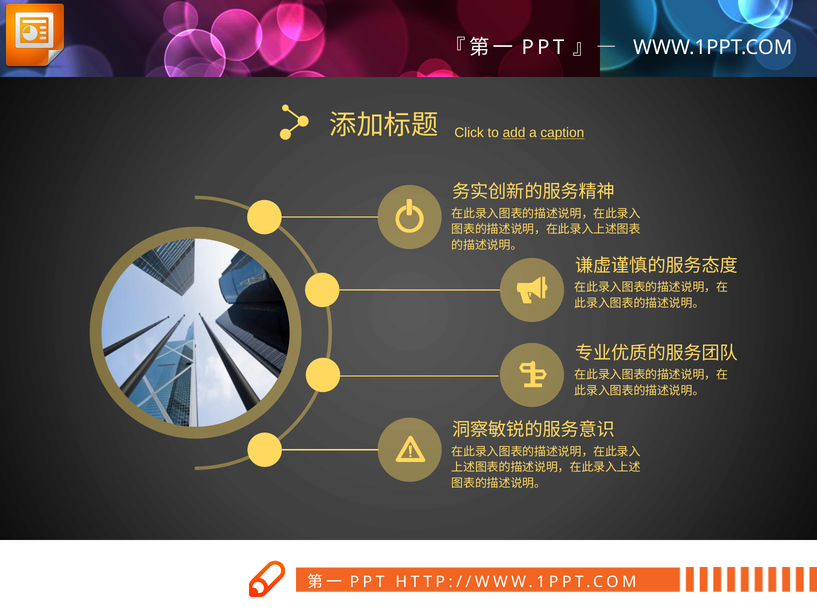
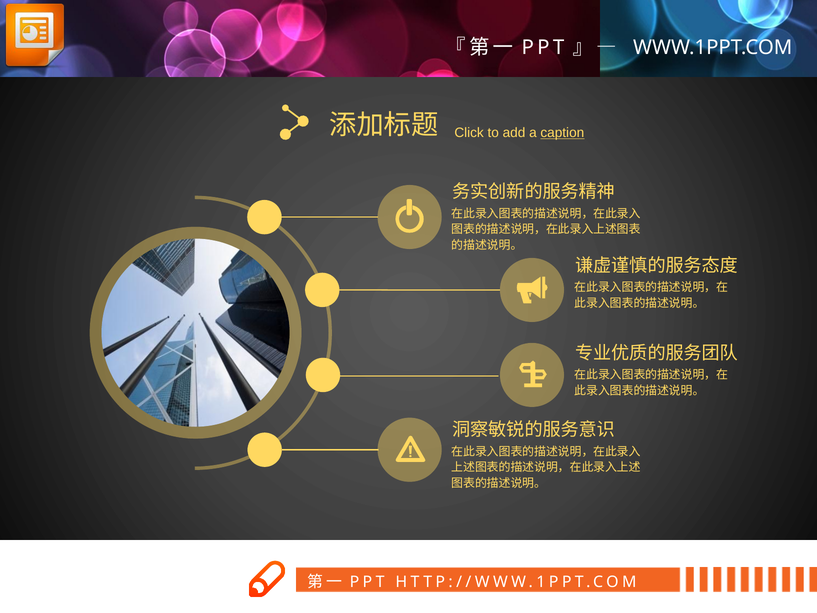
add underline: present -> none (514, 133)
